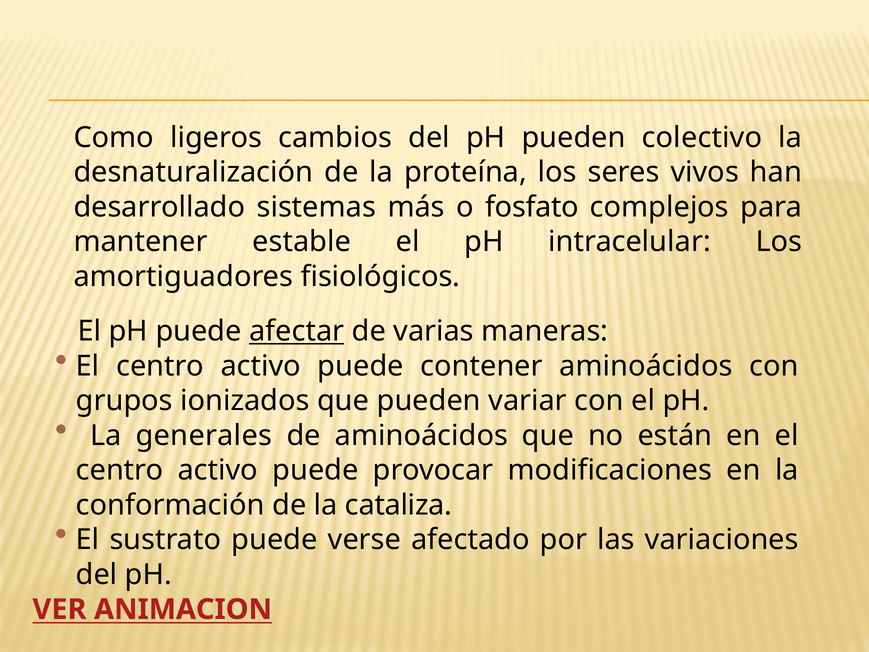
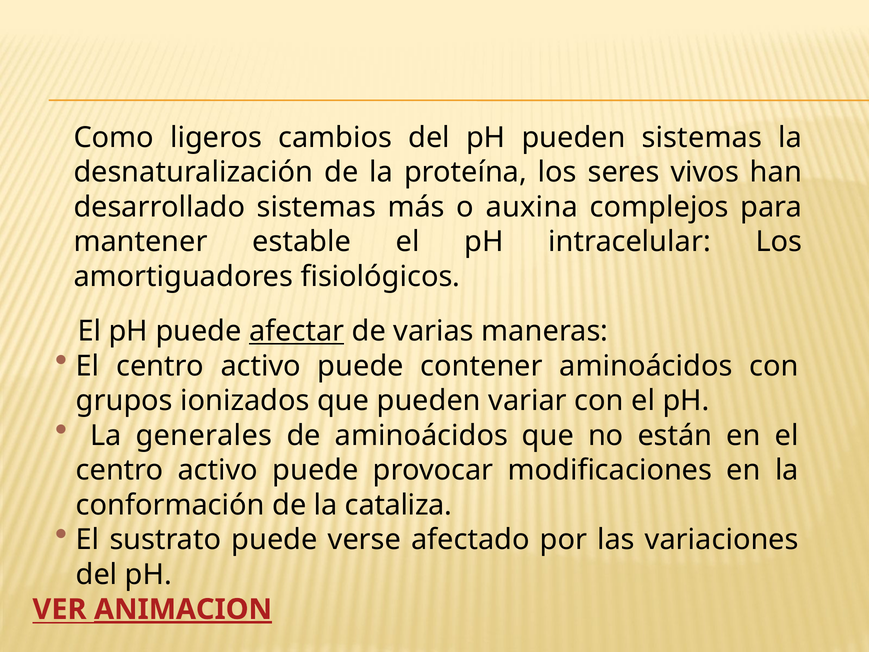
pueden colectivo: colectivo -> sistemas (702, 137)
fosfato: fosfato -> auxina (532, 207)
ANIMACION underline: none -> present (183, 609)
